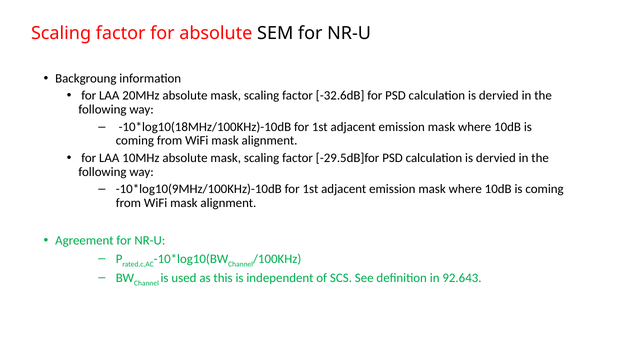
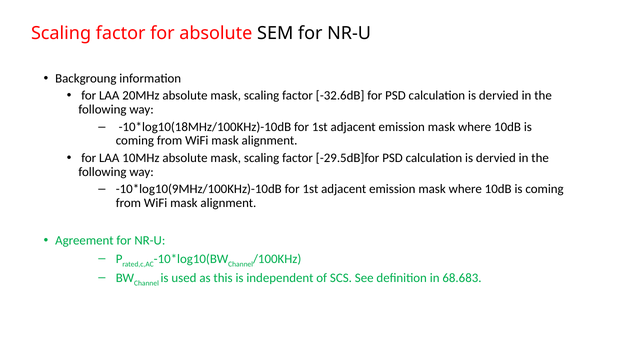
92.643: 92.643 -> 68.683 (462, 278)
